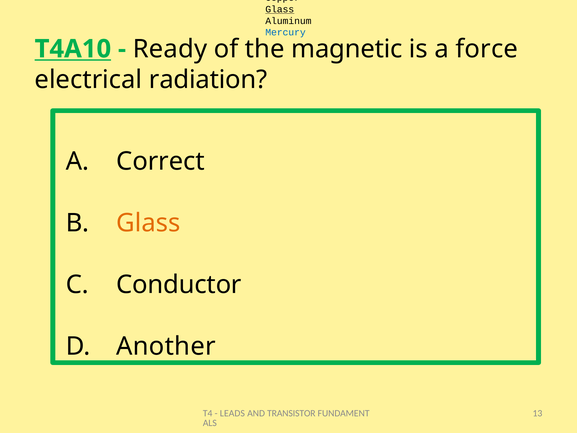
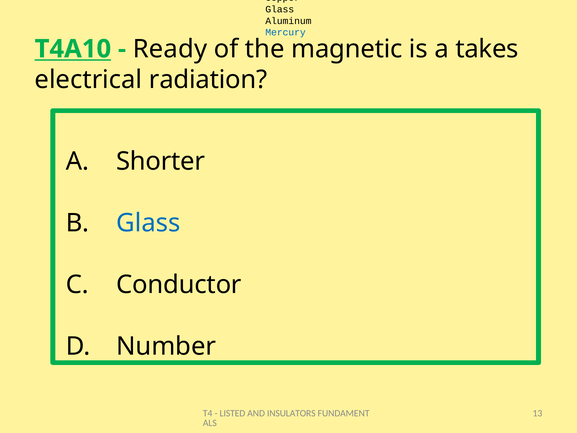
Glass underline: present -> none (280, 9)
force: force -> takes (487, 49)
Correct: Correct -> Shorter (161, 161)
Glass colour: orange -> blue (148, 223)
Another: Another -> Number (166, 346)
LEADS: LEADS -> LISTED (232, 413)
TRANSISTOR: TRANSISTOR -> INSULATORS (291, 413)
